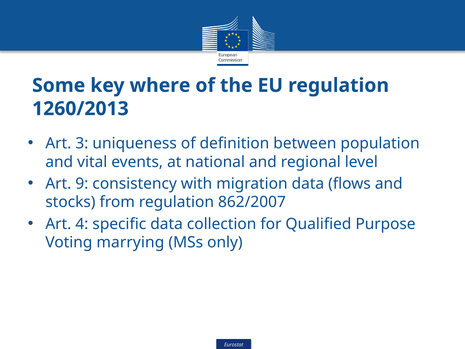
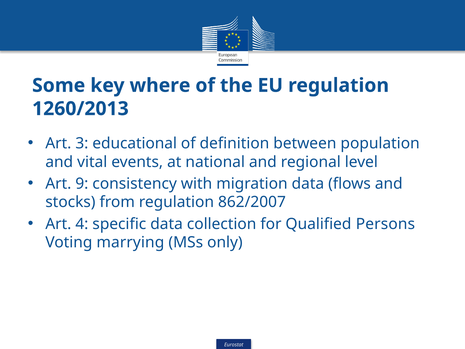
uniqueness: uniqueness -> educational (135, 143)
Purpose: Purpose -> Persons (385, 224)
